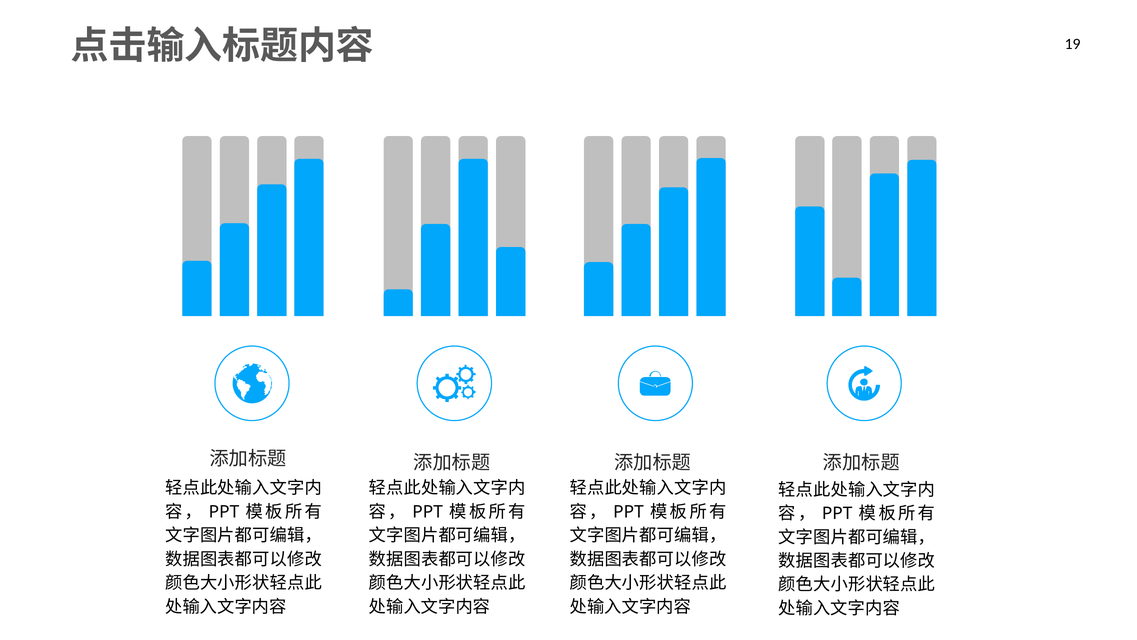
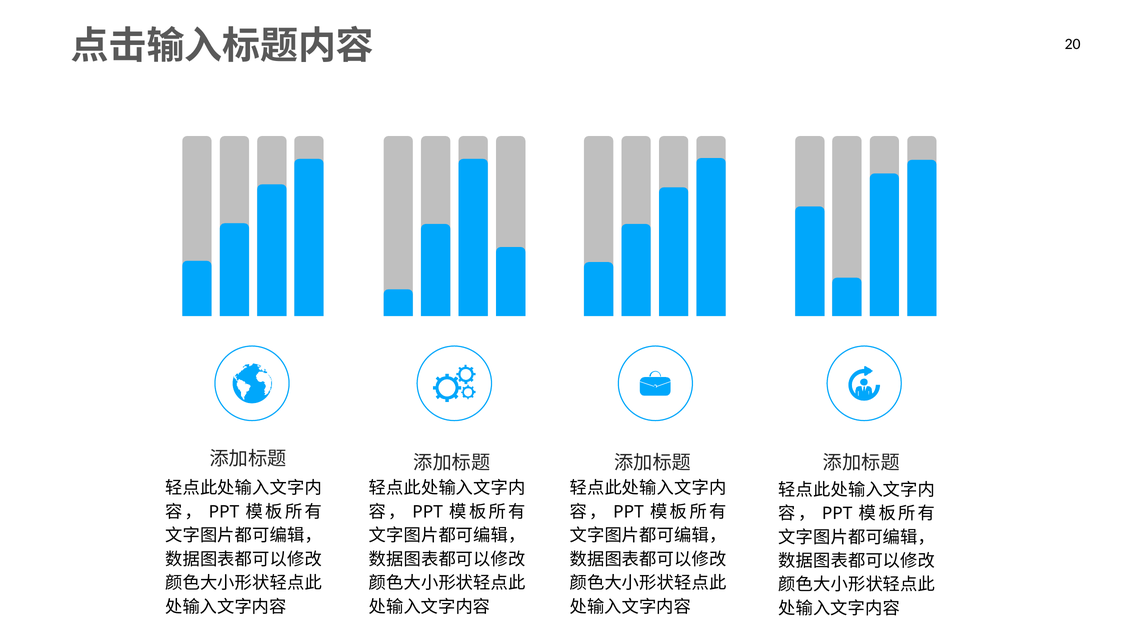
19: 19 -> 20 (1073, 44)
